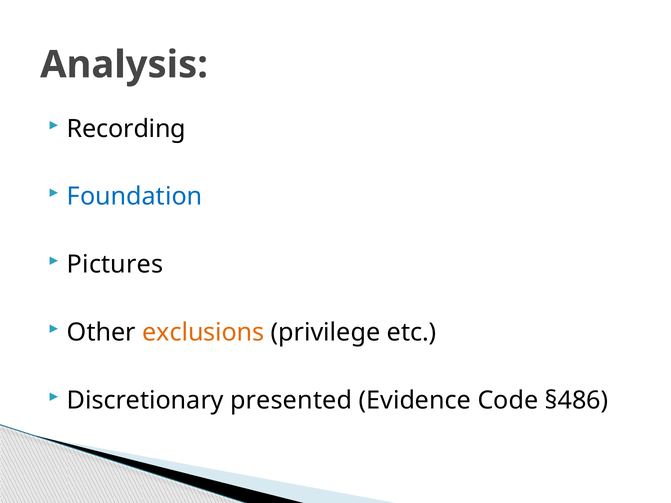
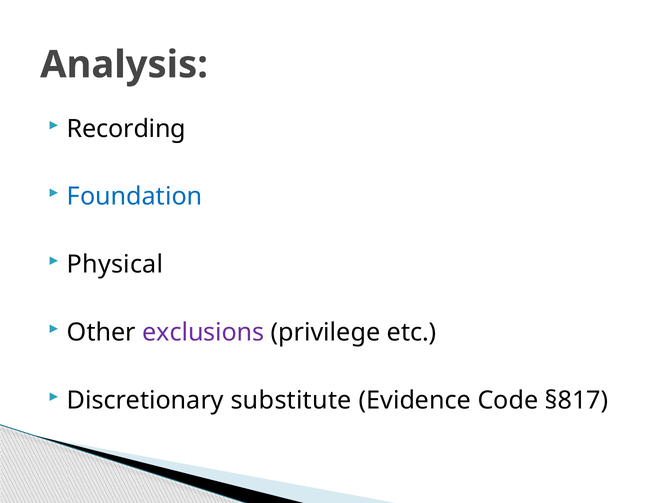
Pictures: Pictures -> Physical (115, 265)
exclusions colour: orange -> purple (203, 333)
presented: presented -> substitute (291, 400)
§486: §486 -> §817 (577, 400)
